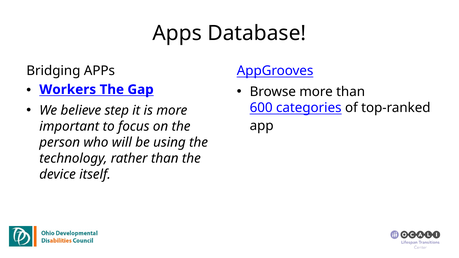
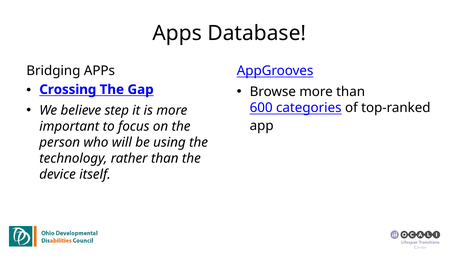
Workers: Workers -> Crossing (68, 90)
